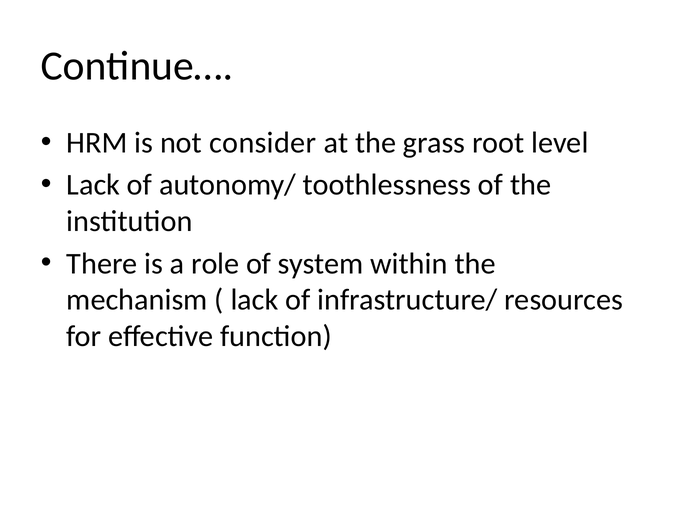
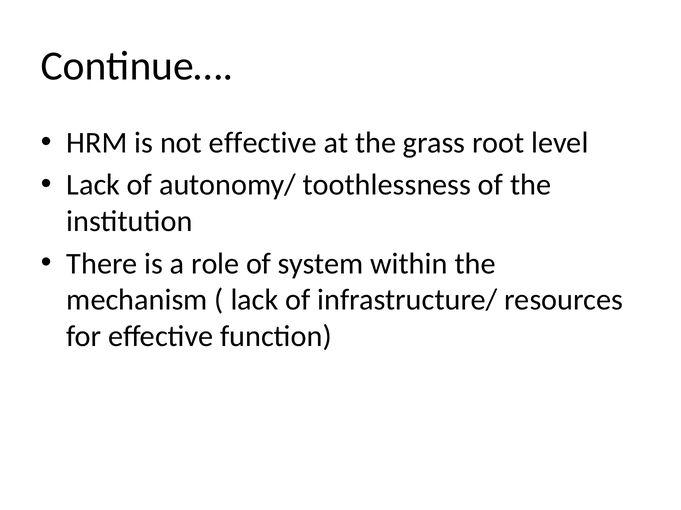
not consider: consider -> effective (263, 143)
